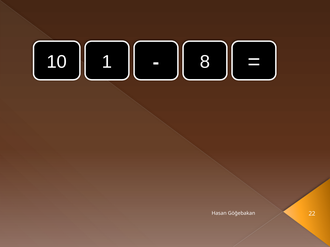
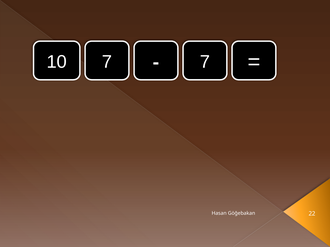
10 1: 1 -> 7 (107, 62)
8: 8 -> 7 (205, 62)
